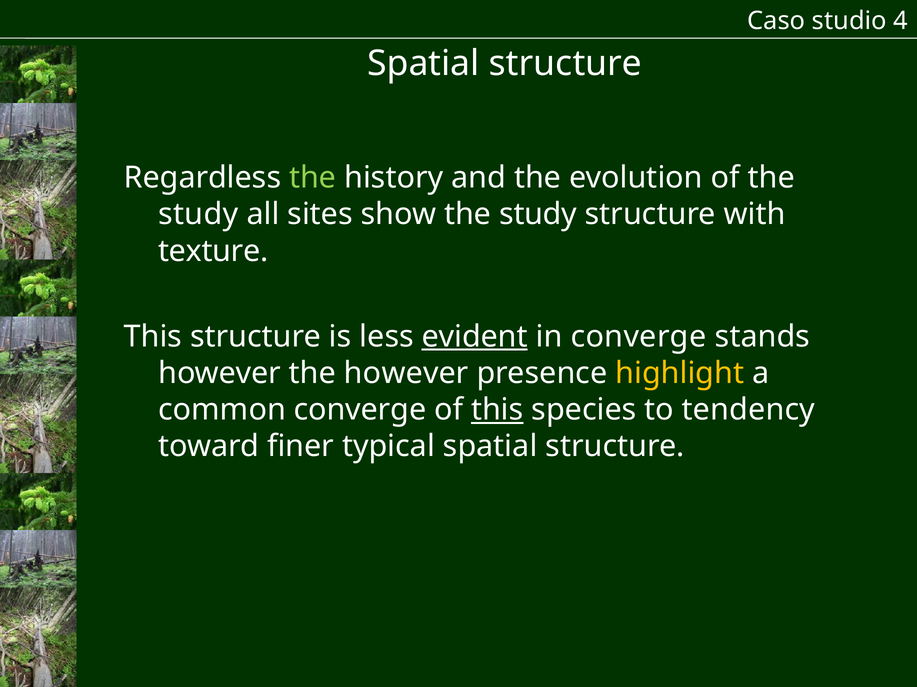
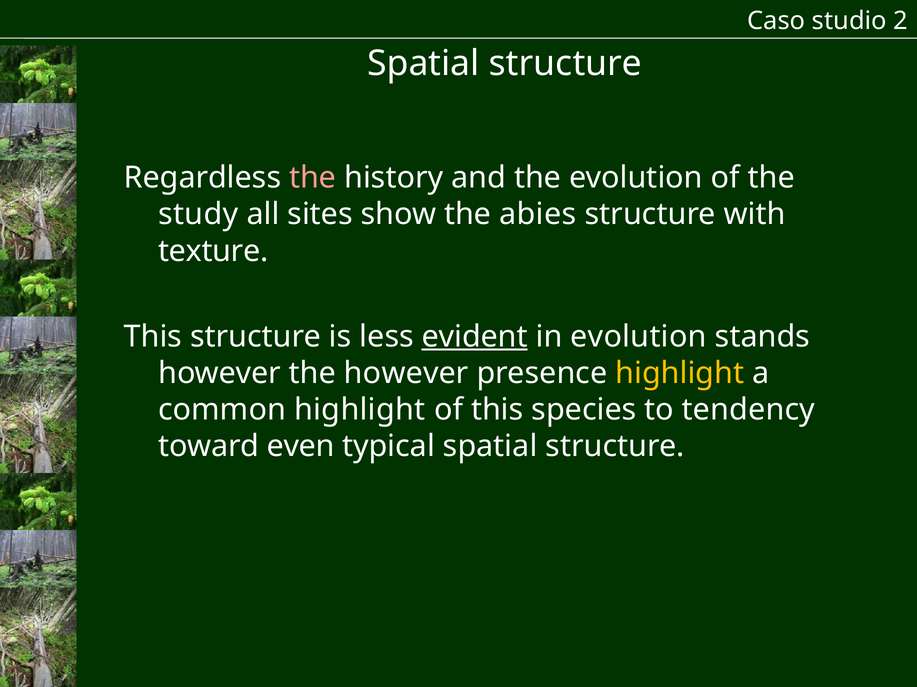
4: 4 -> 2 (901, 21)
the colour: light green -> pink (313, 178)
show the study: study -> abies (538, 215)
in converge: converge -> evolution (639, 337)
common converge: converge -> highlight (360, 410)
this underline: present -> none (497, 410)
finer: finer -> even (301, 447)
